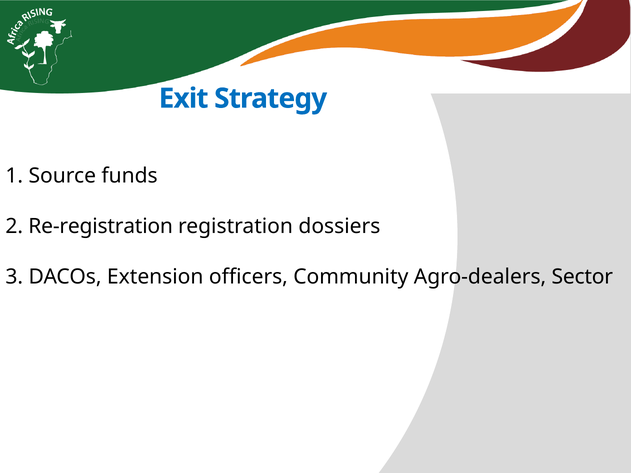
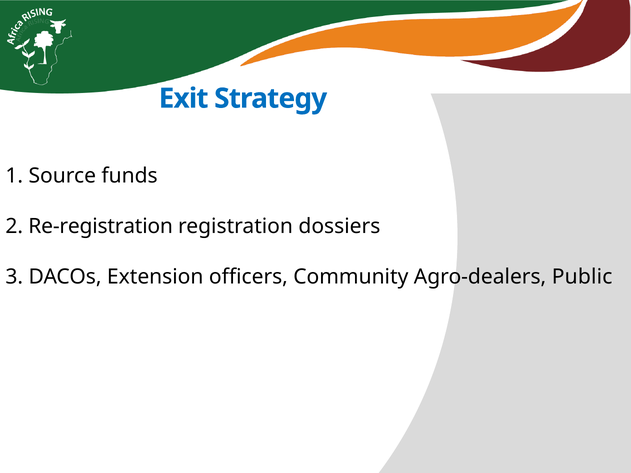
Sector: Sector -> Public (582, 277)
